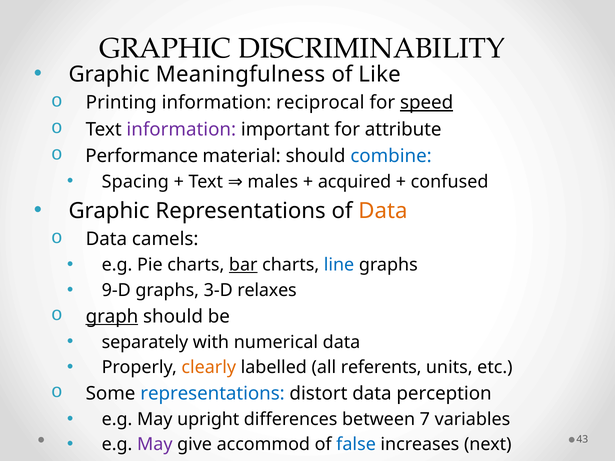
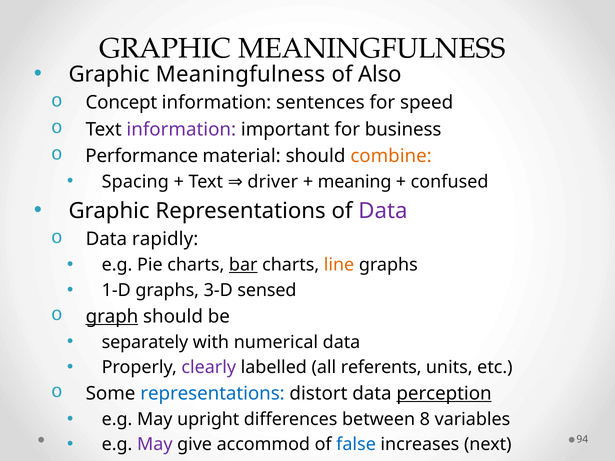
DISCRIMINABILITY: DISCRIMINABILITY -> MEANINGFULNESS (372, 49)
Like: Like -> Also (380, 74)
Printing: Printing -> Concept (121, 103)
reciprocal: reciprocal -> sentences (320, 103)
speed underline: present -> none (427, 103)
attribute: attribute -> business (403, 129)
combine colour: blue -> orange (391, 156)
males: males -> driver (273, 182)
acquired: acquired -> meaning (355, 182)
Data colour: orange -> purple (383, 211)
camels: camels -> rapidly (165, 239)
line colour: blue -> orange (339, 265)
9-D: 9-D -> 1-D (116, 290)
relaxes: relaxes -> sensed (267, 290)
clearly colour: orange -> purple (209, 368)
perception underline: none -> present (444, 394)
7: 7 -> 8 (425, 419)
43: 43 -> 94 (582, 440)
